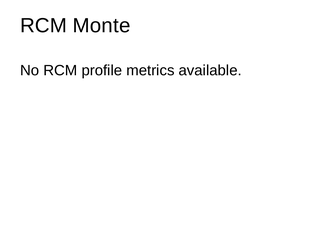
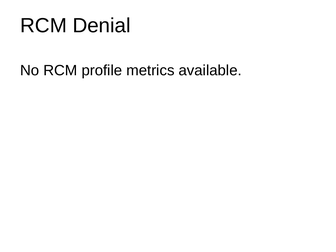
Monte: Monte -> Denial (102, 26)
